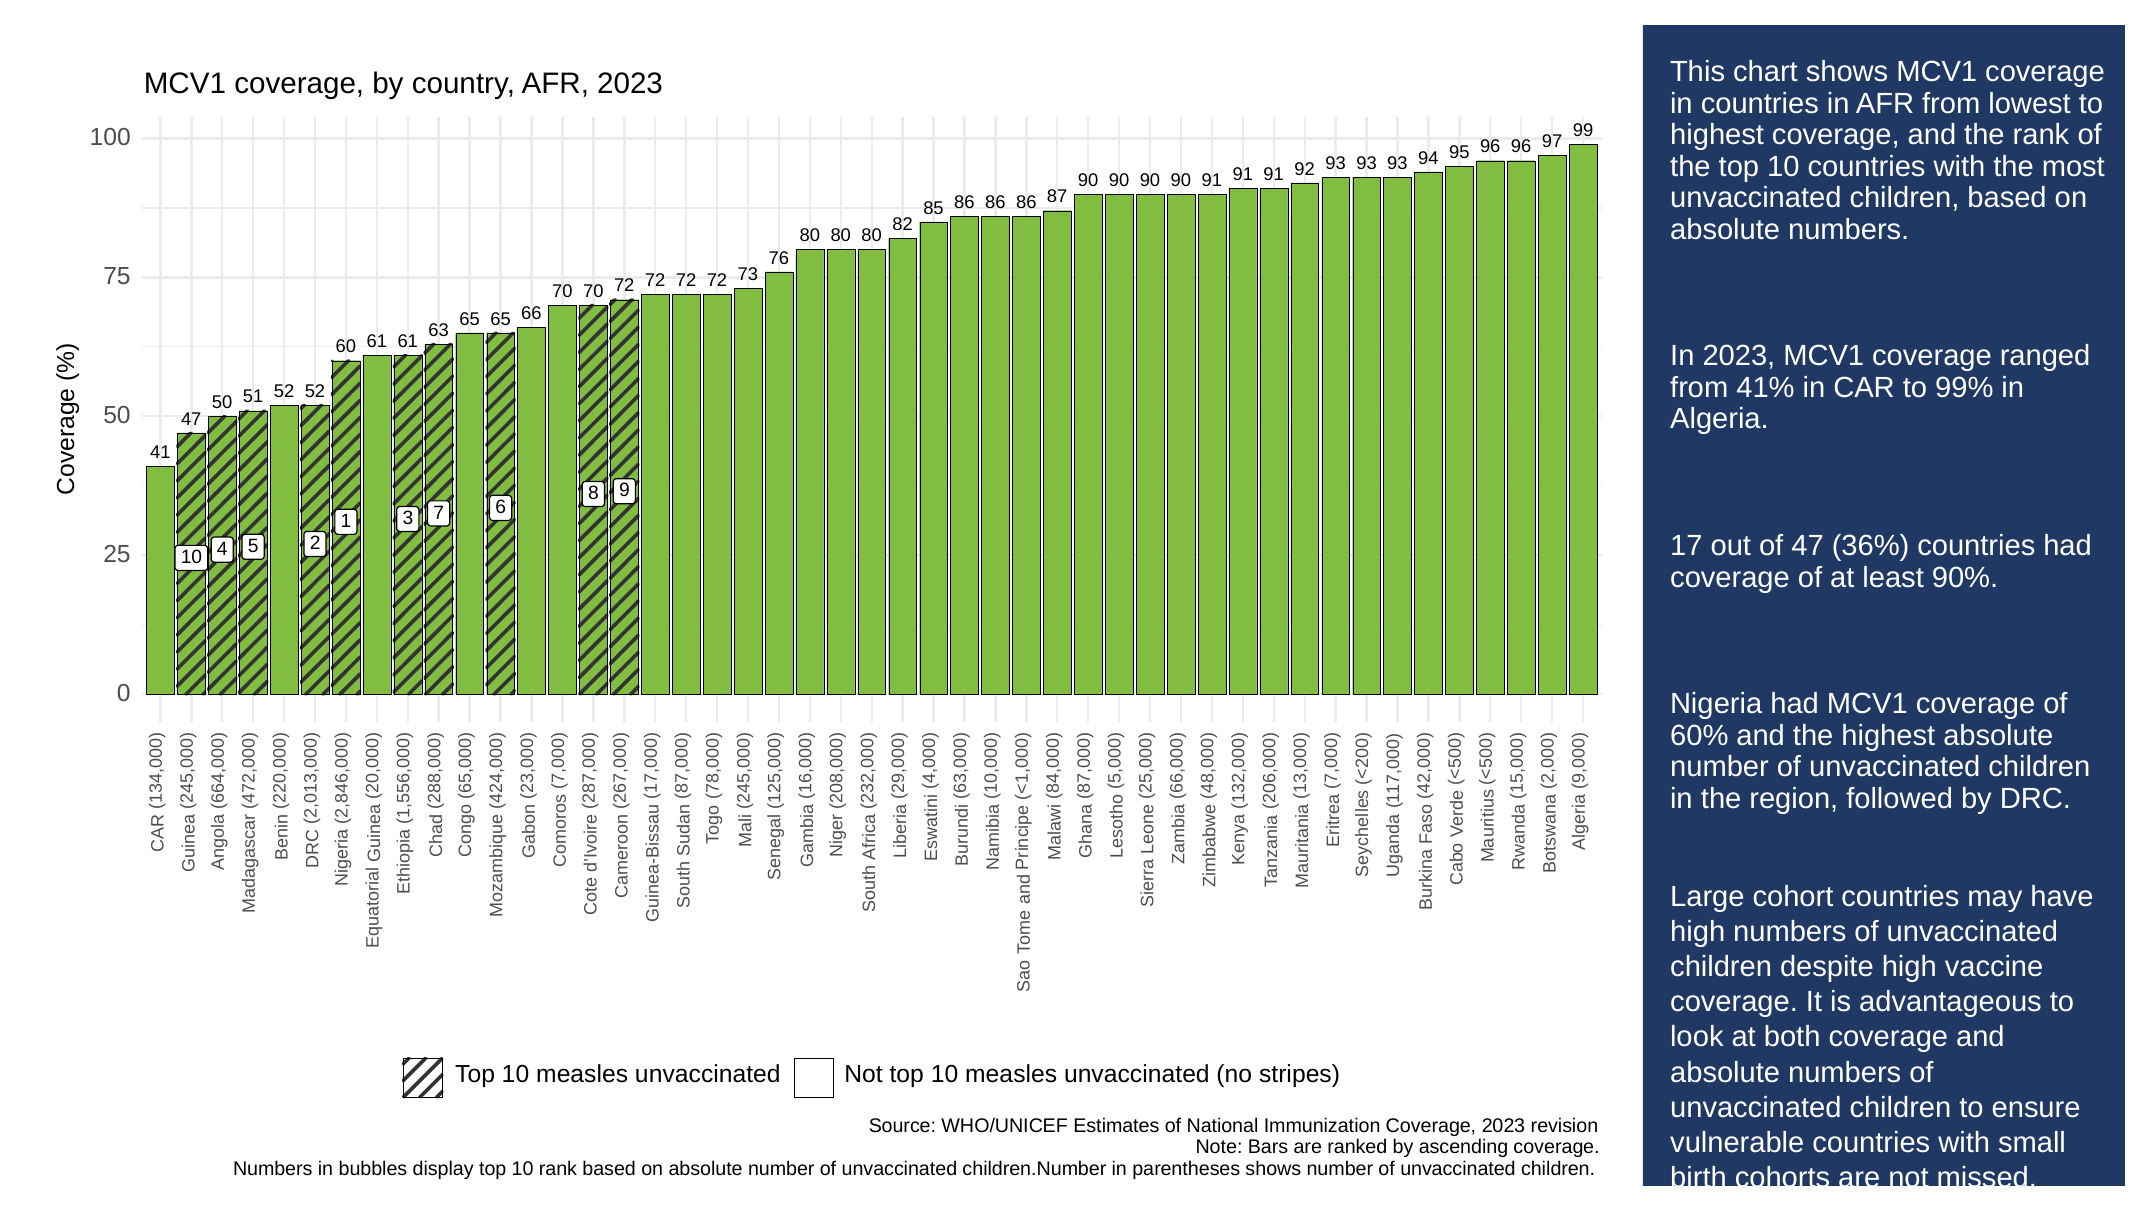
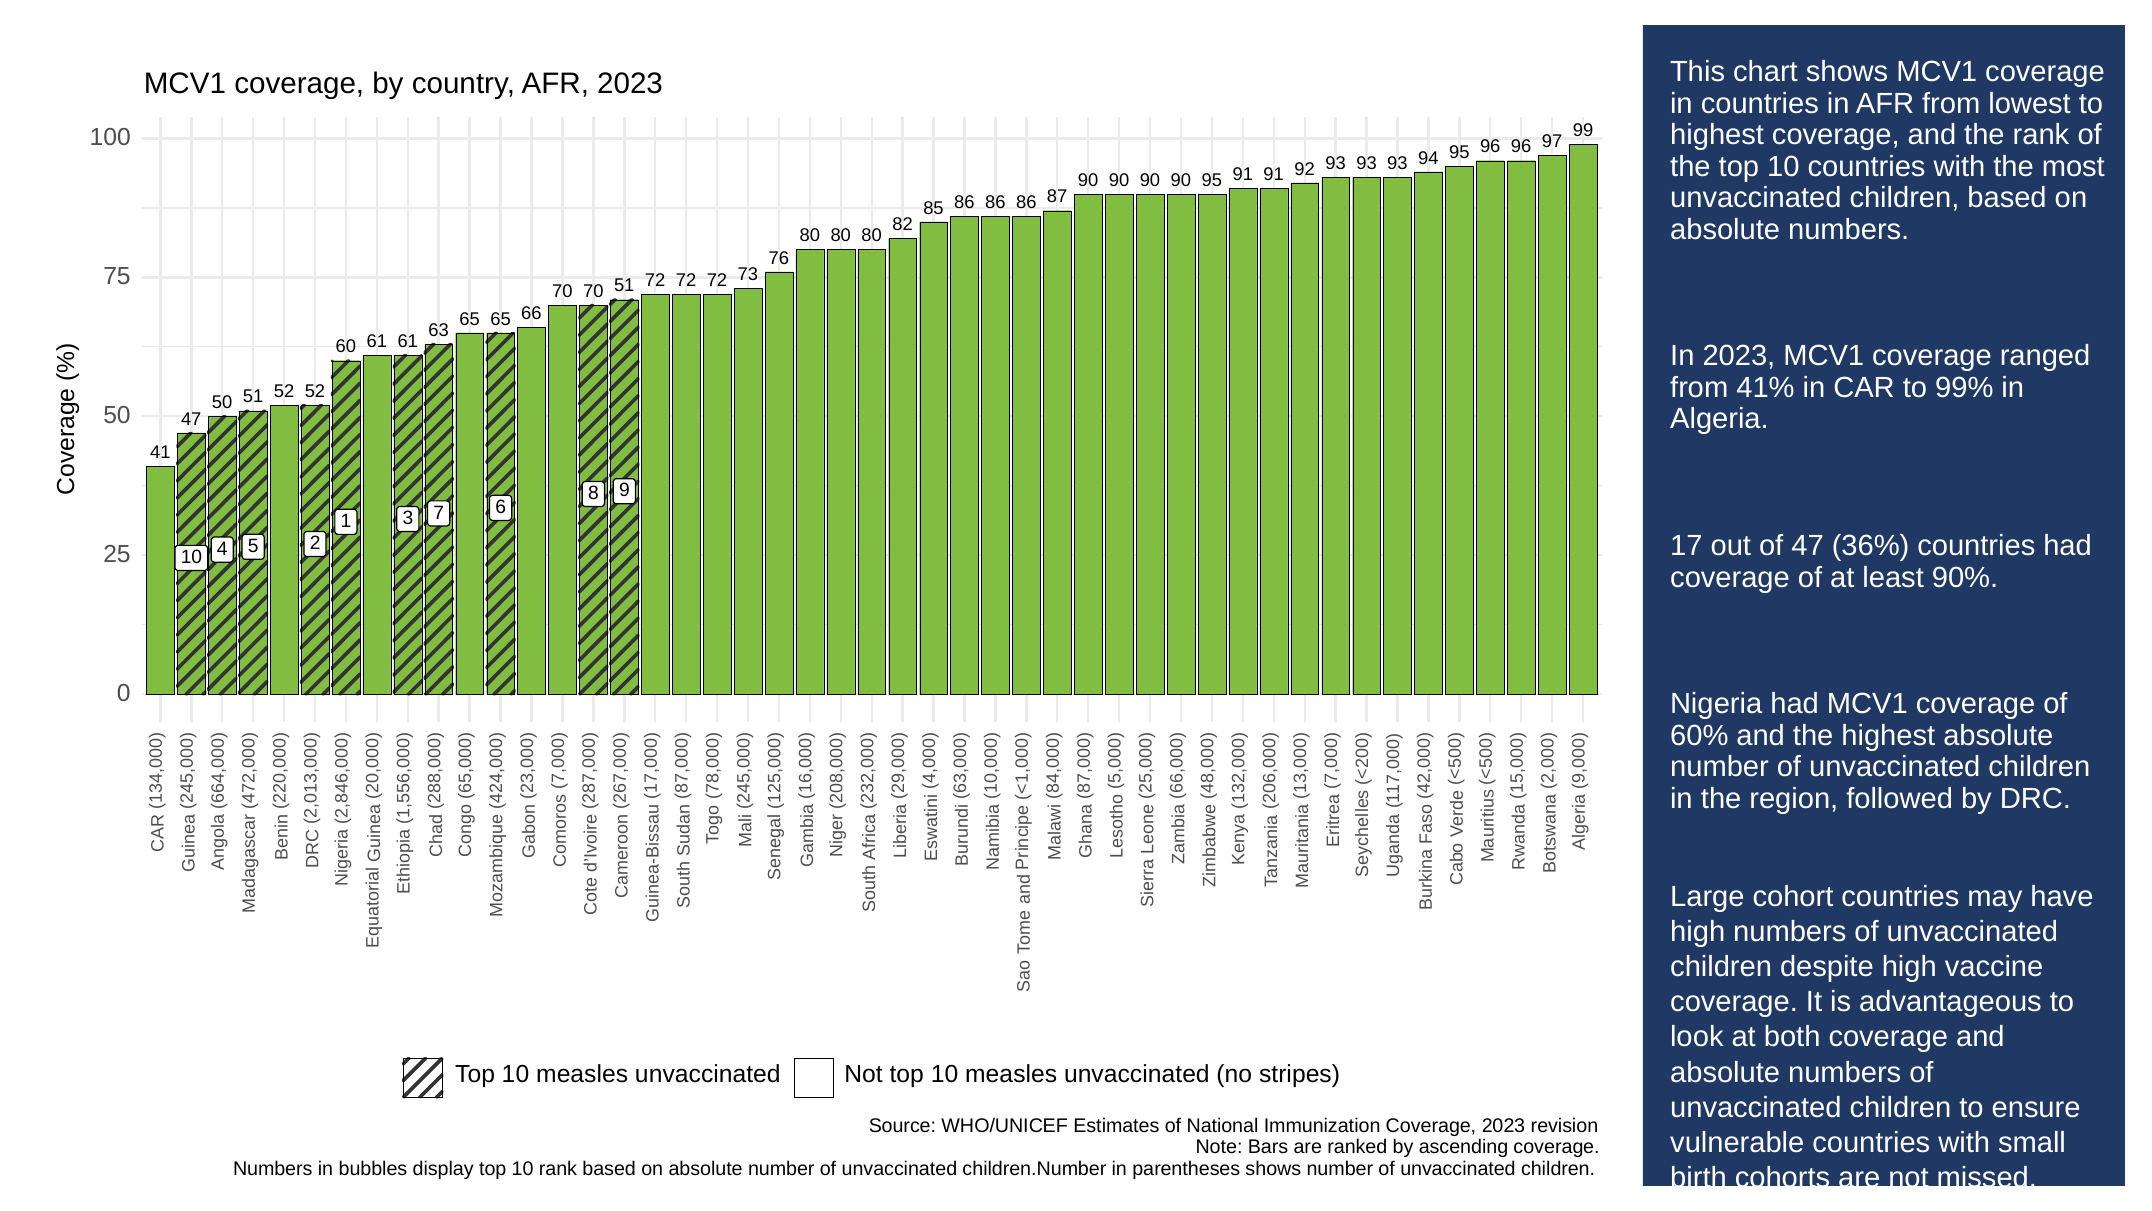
91: 91 -> 95 (1212, 180)
70 72: 72 -> 51 (624, 286)
